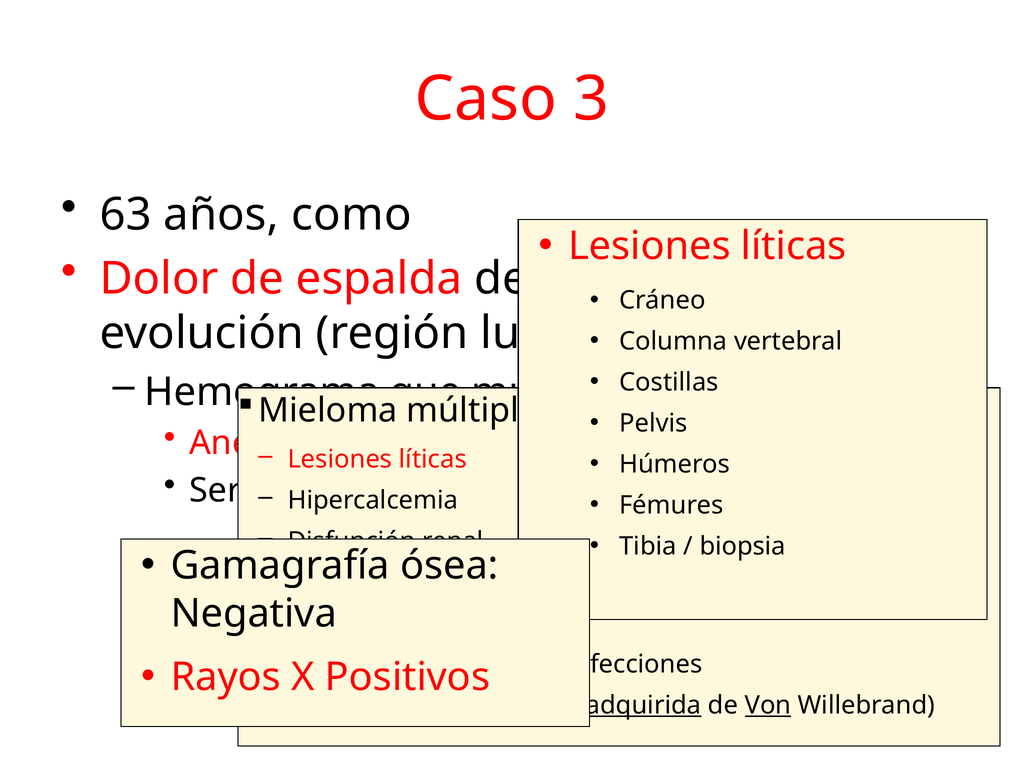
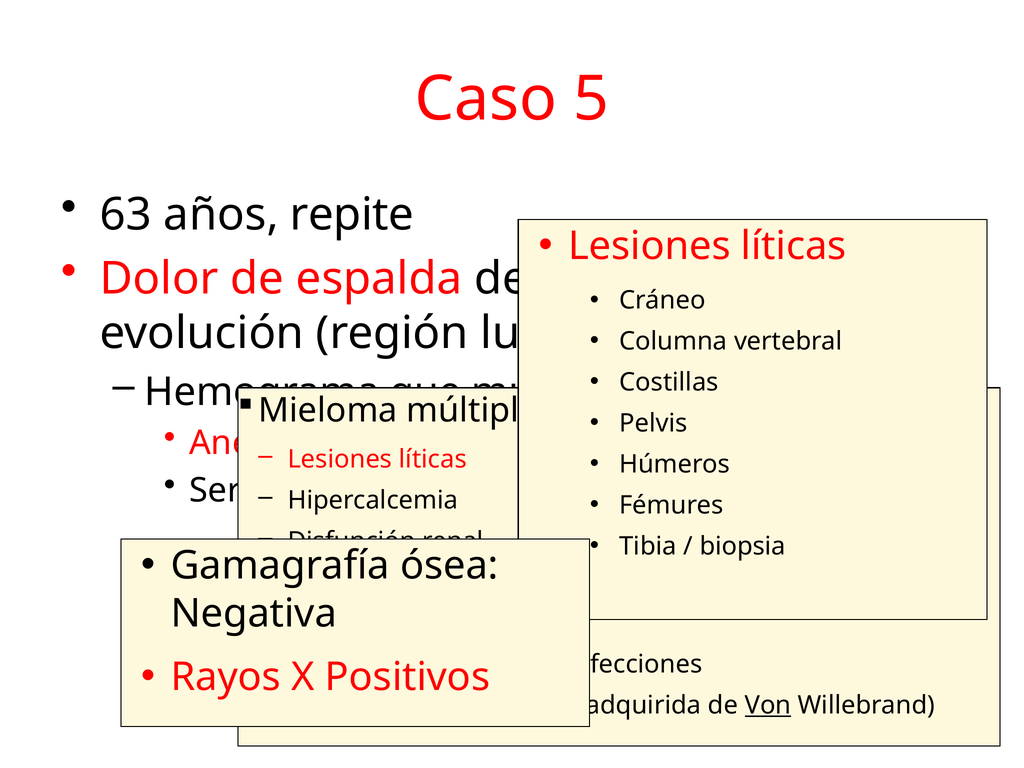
Caso 3: 3 -> 5 (591, 99)
como: como -> repite (352, 215)
adquirida underline: present -> none (644, 705)
